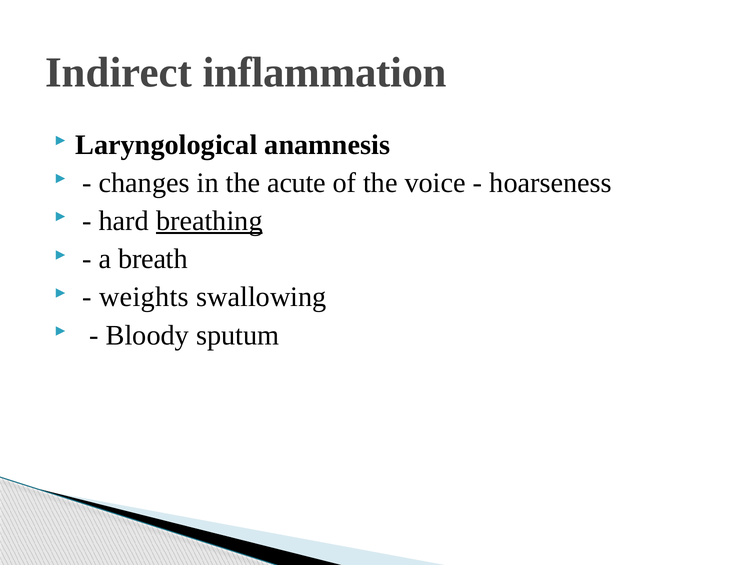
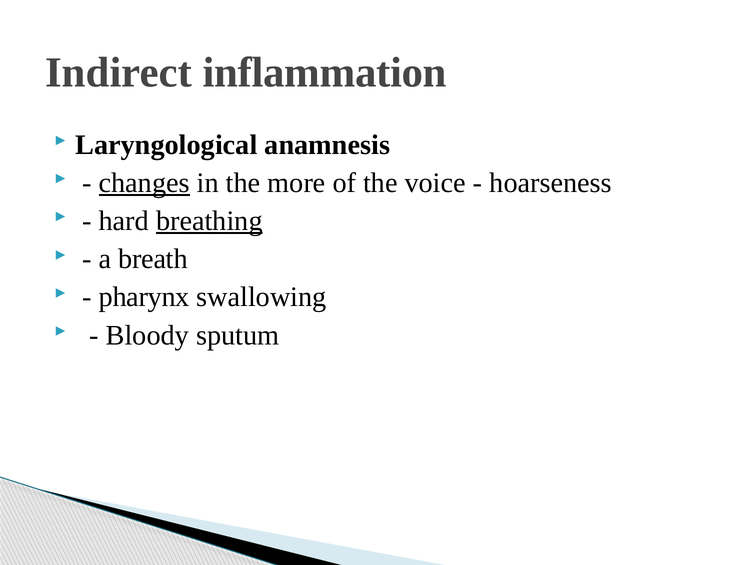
changes underline: none -> present (144, 183)
acute: acute -> more (296, 183)
weights: weights -> pharynx (144, 297)
